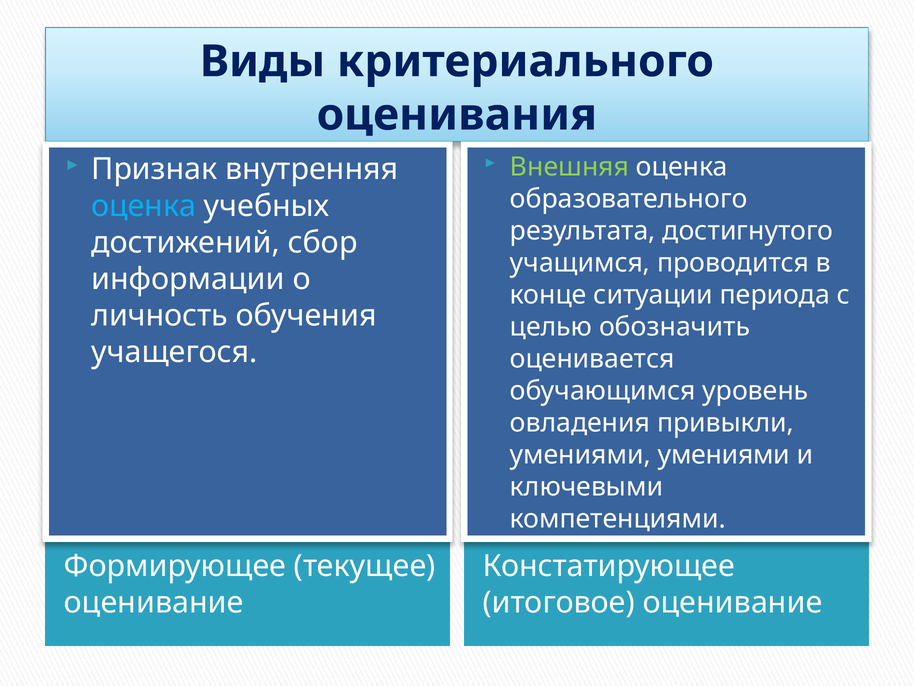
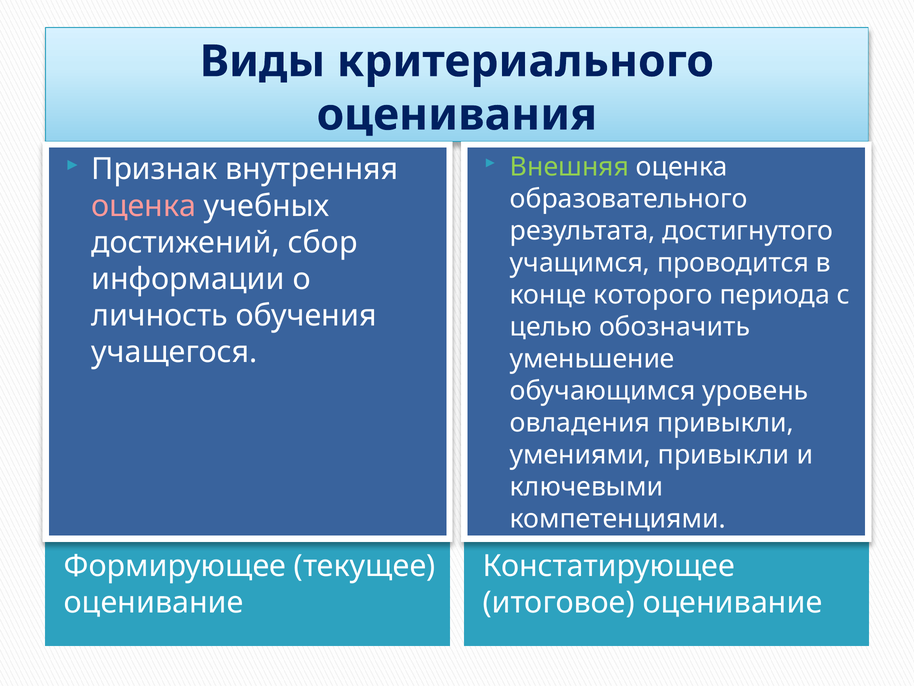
оценка colour: light blue -> pink (144, 206)
ситуации: ситуации -> которого (653, 295)
оценивается: оценивается -> уменьшение (592, 359)
умениями умениями: умениями -> привыкли (724, 455)
